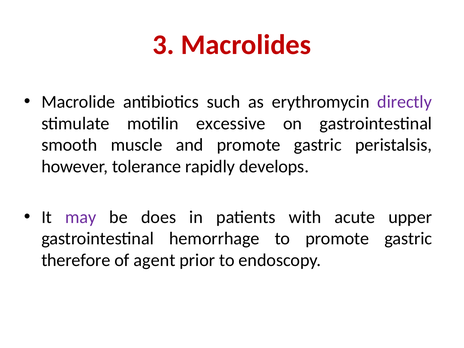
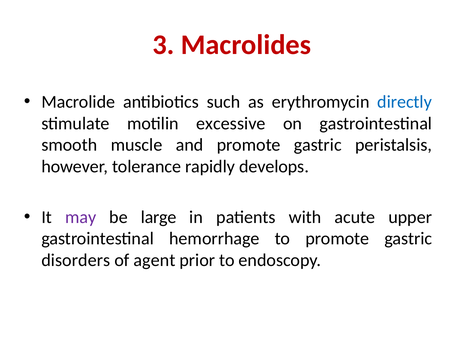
directly colour: purple -> blue (405, 102)
does: does -> large (159, 217)
therefore: therefore -> disorders (76, 260)
